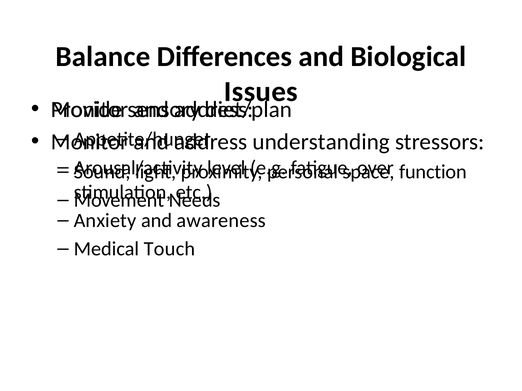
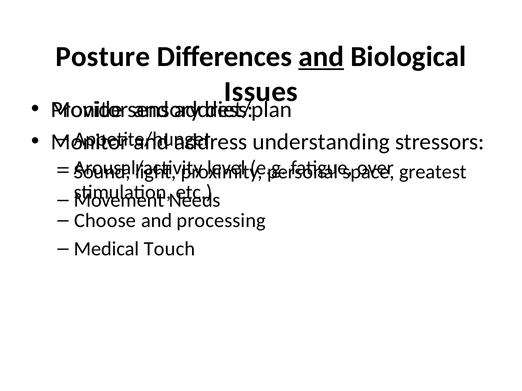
Balance: Balance -> Posture (103, 57)
and underline: none -> present (321, 57)
function: function -> greatest (433, 172)
Anxiety: Anxiety -> Choose (105, 221)
awareness: awareness -> processing (221, 221)
